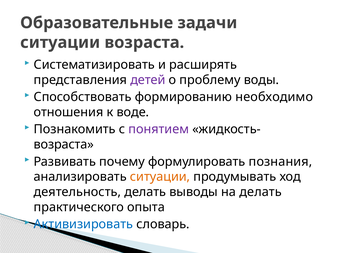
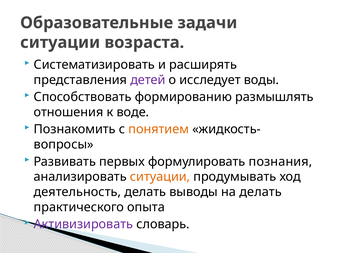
проблему: проблему -> исследует (210, 80)
необходимо: необходимо -> размышлять (274, 97)
понятием colour: purple -> orange (159, 129)
возраста: возраста -> вопросы (64, 144)
почему: почему -> первых (122, 161)
Активизировать colour: blue -> purple (83, 224)
